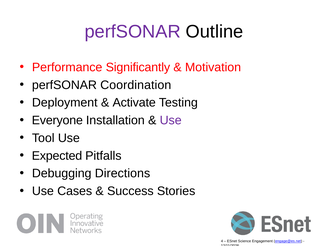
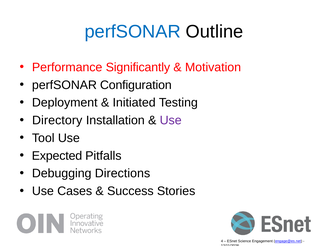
perfSONAR colour: purple -> blue (133, 32)
Coordination: Coordination -> Configuration (136, 85)
Activate: Activate -> Initiated (134, 103)
Everyone: Everyone -> Directory (57, 120)
